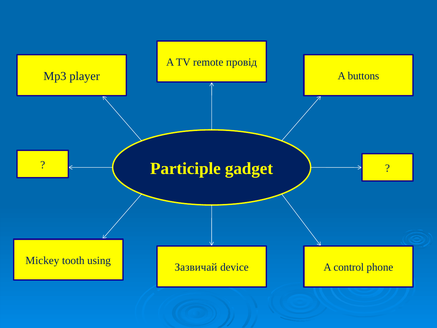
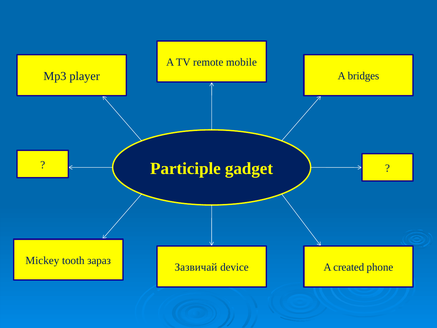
провід: провід -> mobile (241, 62)
buttons: buttons -> bridges (363, 76)
using: using -> зараз (99, 260)
control: control -> created (349, 267)
